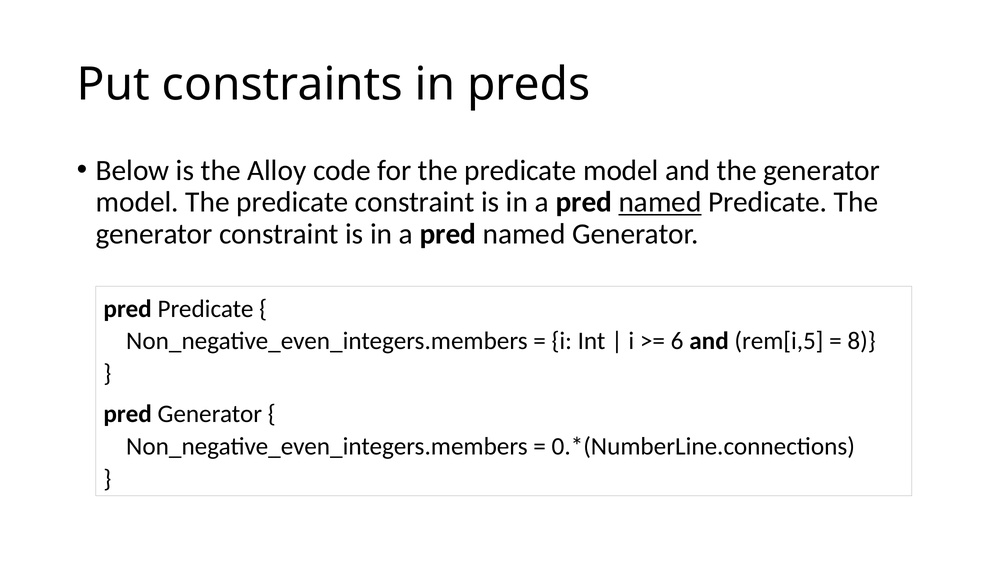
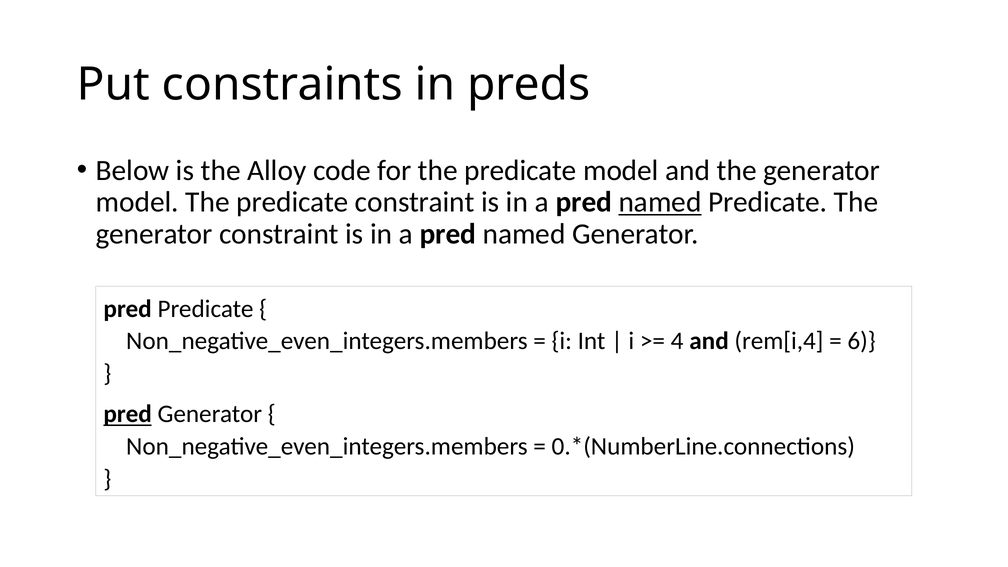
6: 6 -> 4 (677, 341)
rem[i,5: rem[i,5 -> rem[i,4 (779, 341)
8: 8 -> 6 (862, 341)
pred underline: none -> present (128, 414)
